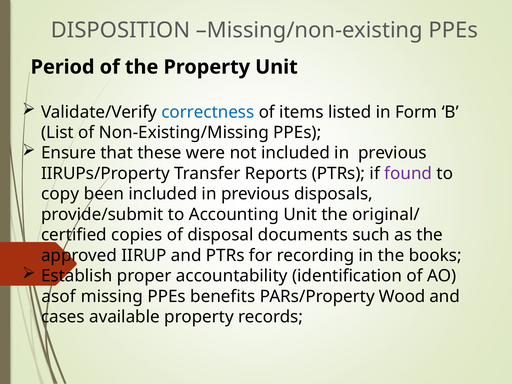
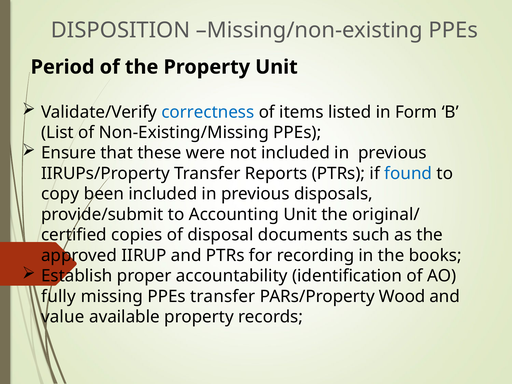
found colour: purple -> blue (408, 174)
asof: asof -> fully (59, 296)
PPEs benefits: benefits -> transfer (223, 296)
cases: cases -> value (63, 317)
